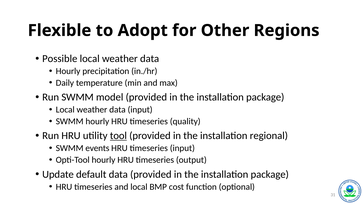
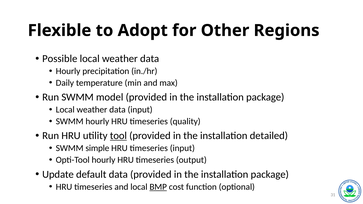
regional: regional -> detailed (269, 136)
events: events -> simple (97, 148)
BMP underline: none -> present (158, 187)
